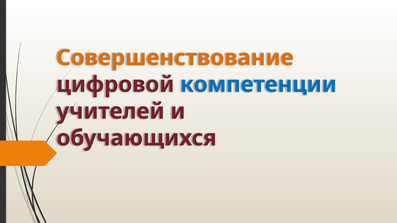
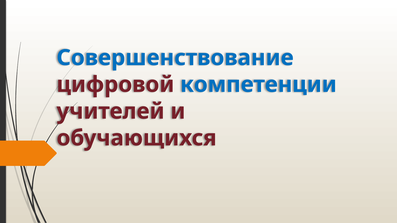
Совершенствование colour: orange -> blue (175, 58)
